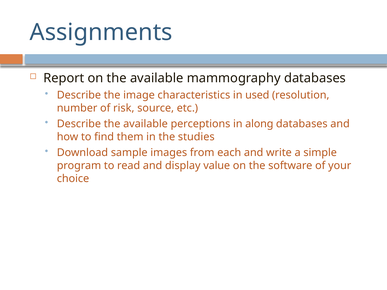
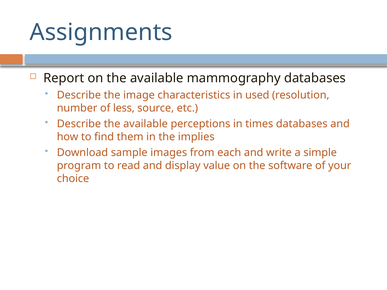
risk: risk -> less (124, 108)
along: along -> times (259, 124)
studies: studies -> implies (196, 137)
